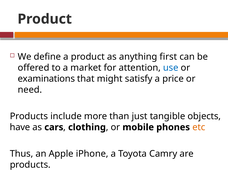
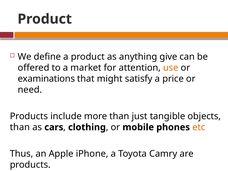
first: first -> give (168, 57)
use colour: blue -> orange (171, 68)
have: have -> than (20, 127)
